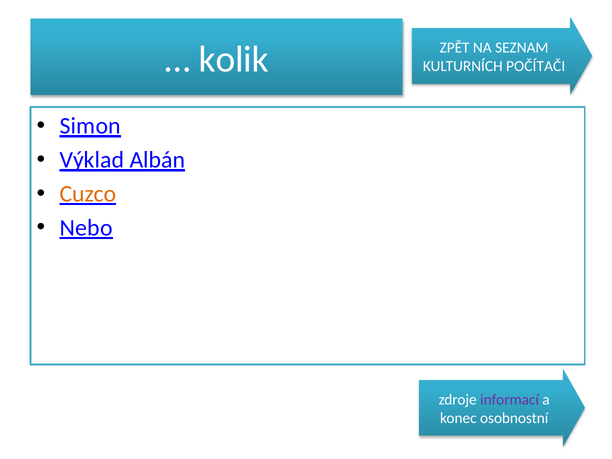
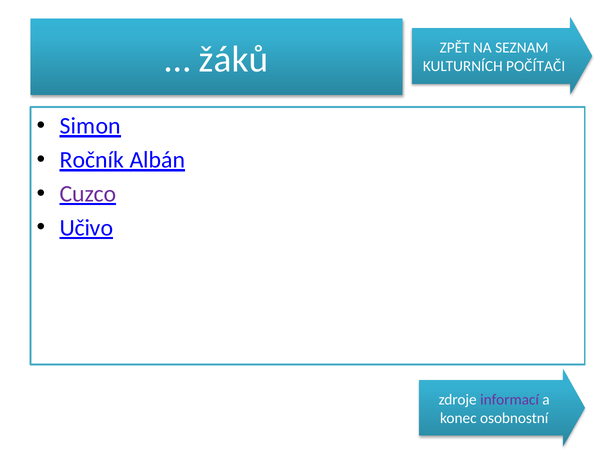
kolik: kolik -> žáků (234, 59)
Výklad: Výklad -> Ročník (92, 160)
Cuzco colour: orange -> purple (88, 194)
Nebo: Nebo -> Učivo (86, 228)
